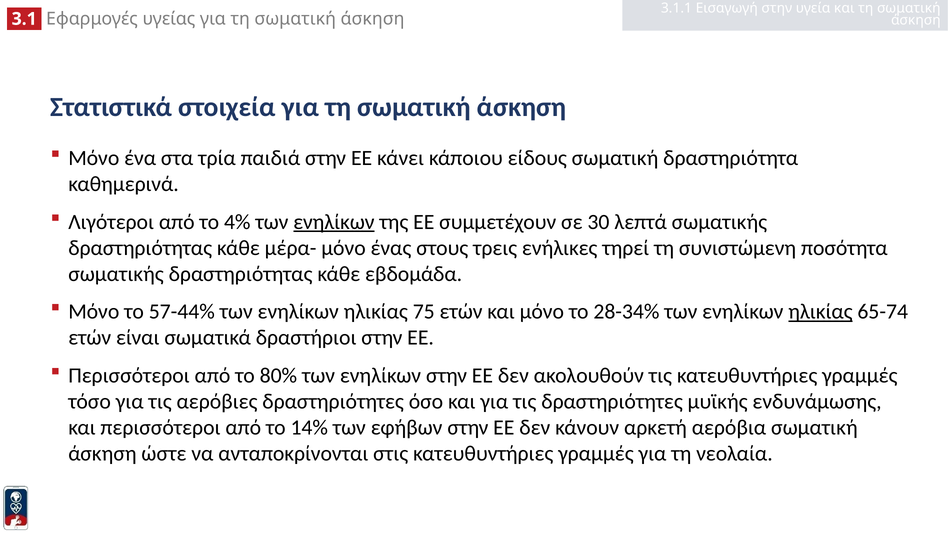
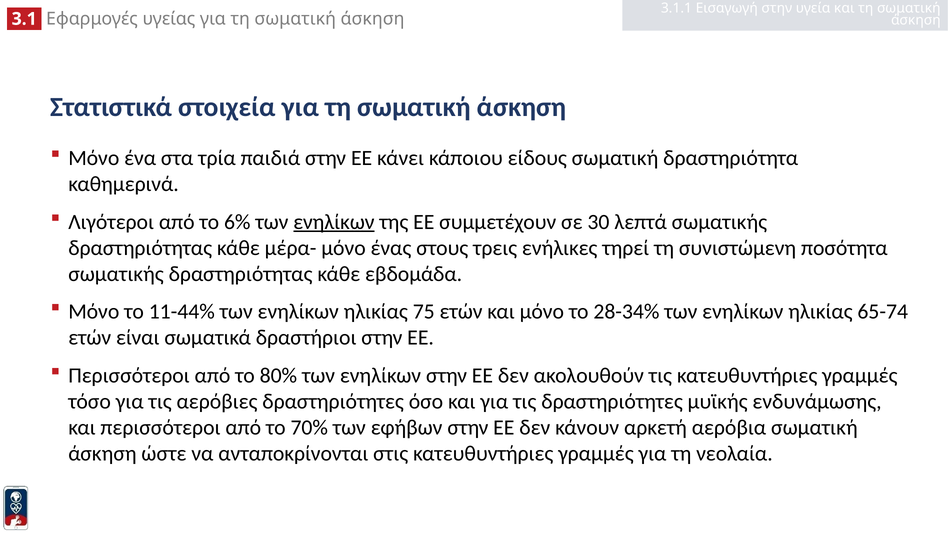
4%: 4% -> 6% (237, 222)
57-44%: 57-44% -> 11-44% (182, 312)
ηλικίας underline: present -> none (820, 312)
14%: 14% -> 70% (309, 428)
